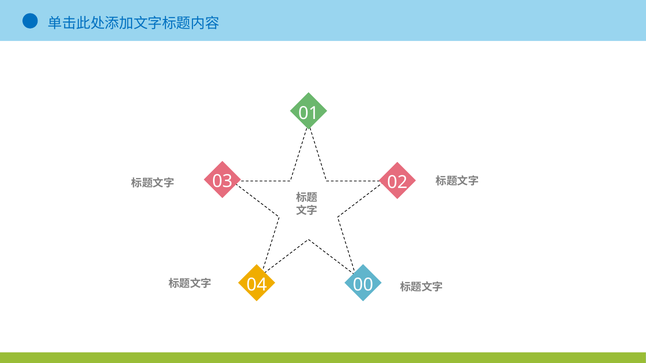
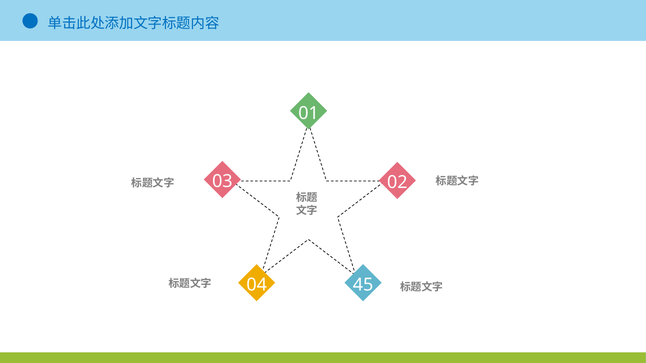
00: 00 -> 45 (363, 285)
